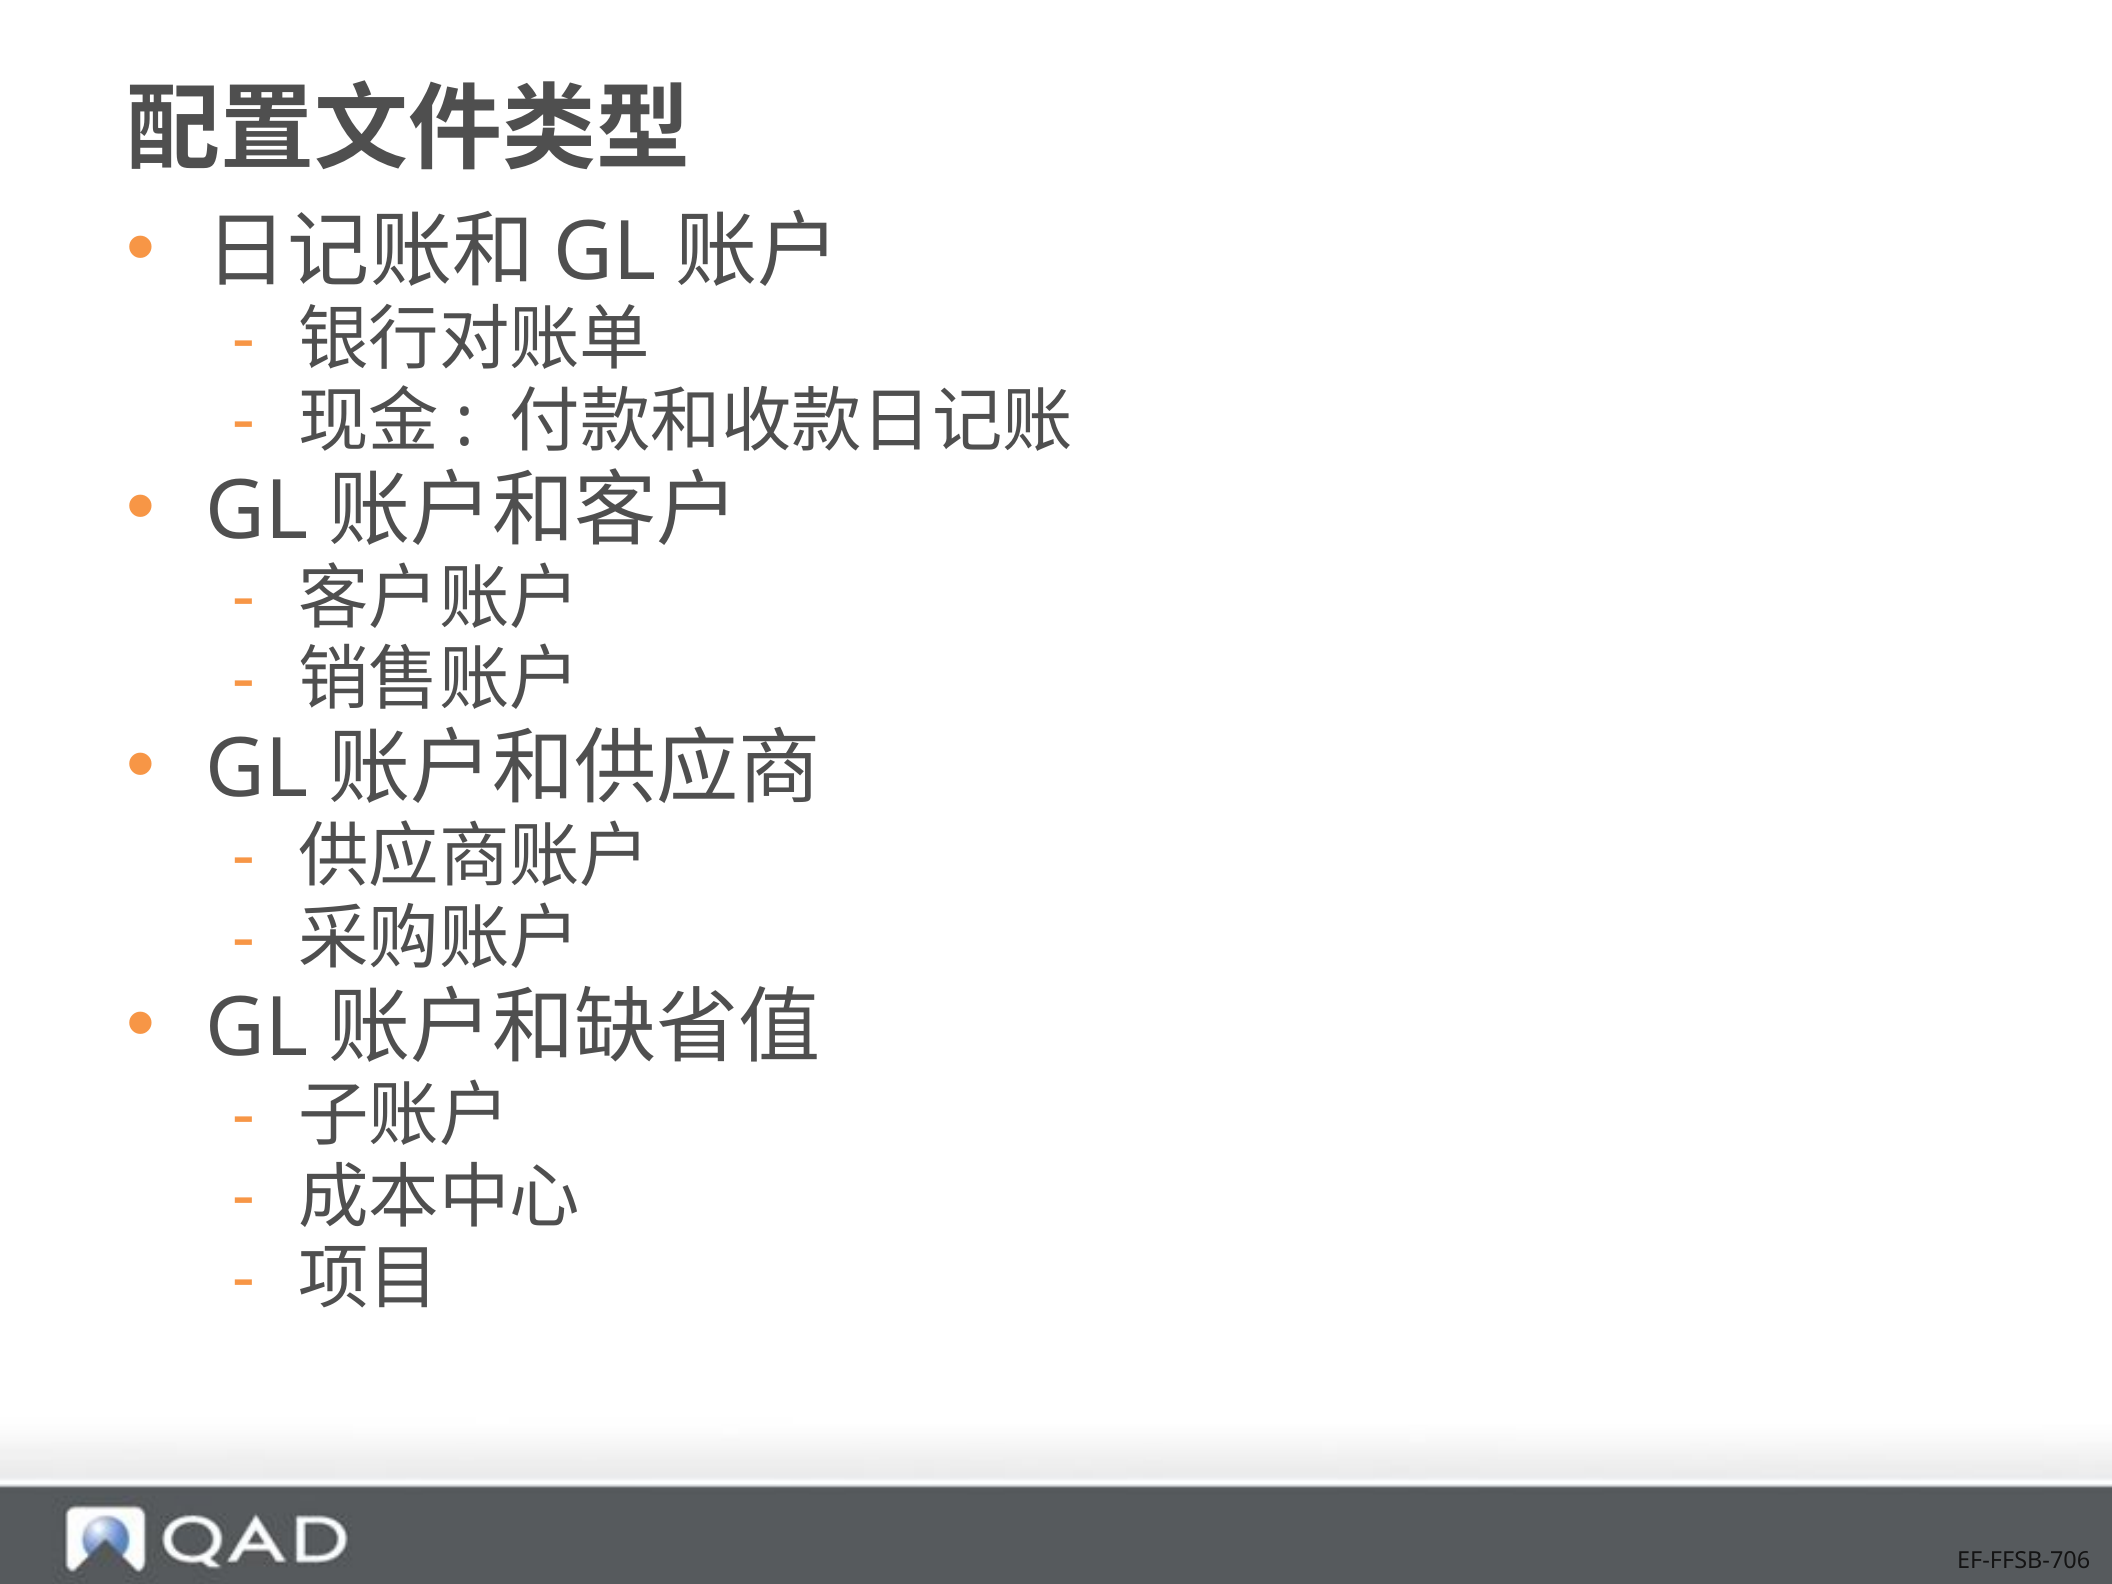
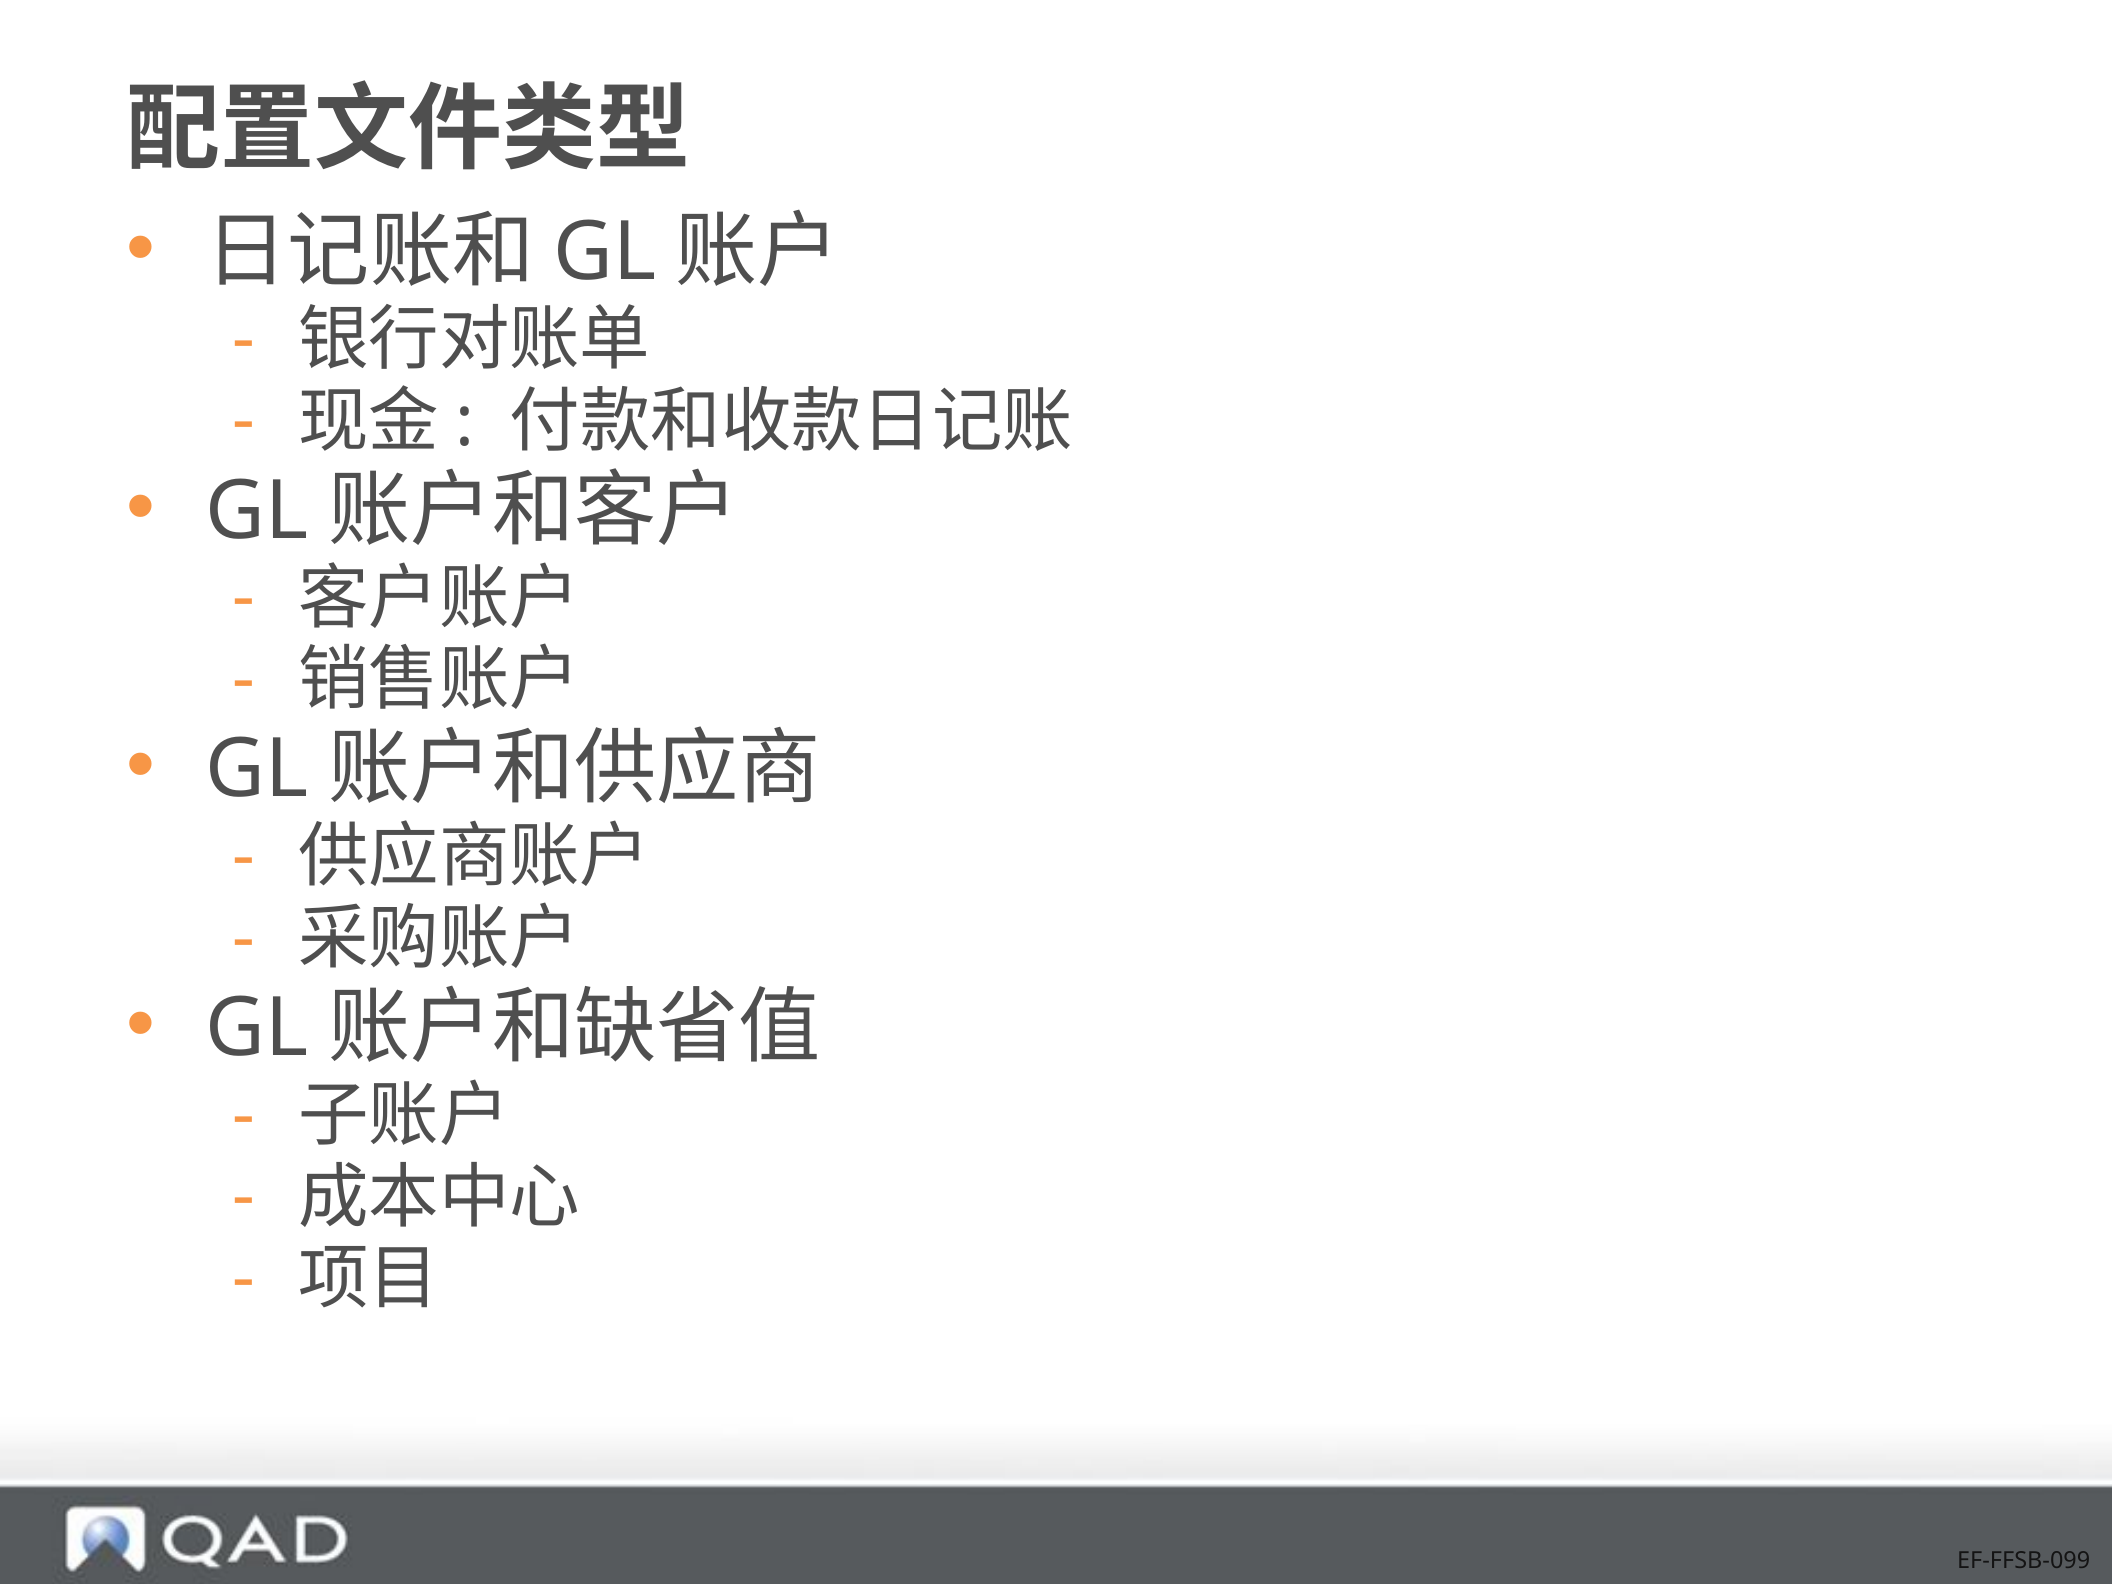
EF-FFSB-706: EF-FFSB-706 -> EF-FFSB-099 (2024, 1561)
